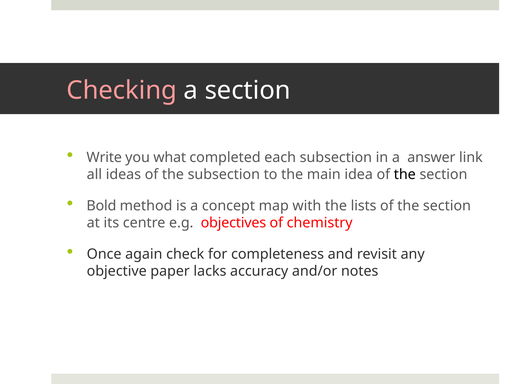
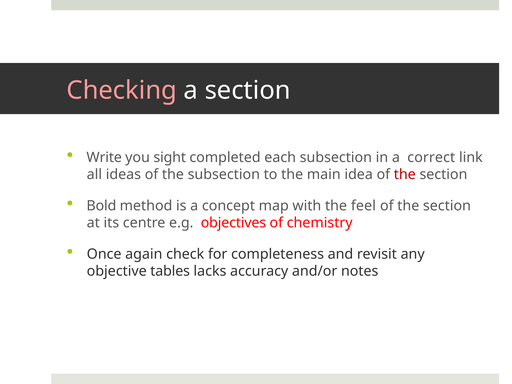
what: what -> sight (170, 157)
answer: answer -> correct (431, 157)
the colour: black -> red (405, 175)
lists: lists -> feel (363, 206)
paper: paper -> tables (170, 271)
